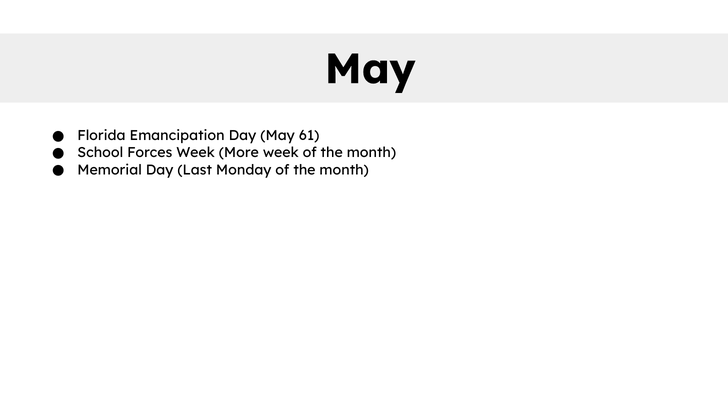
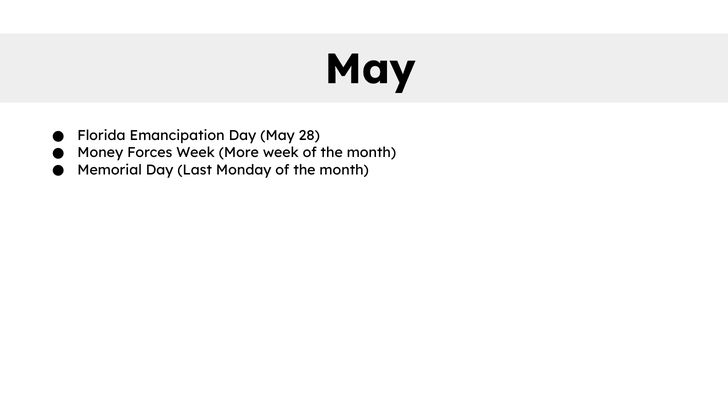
61: 61 -> 28 (309, 136)
School: School -> Money (100, 153)
